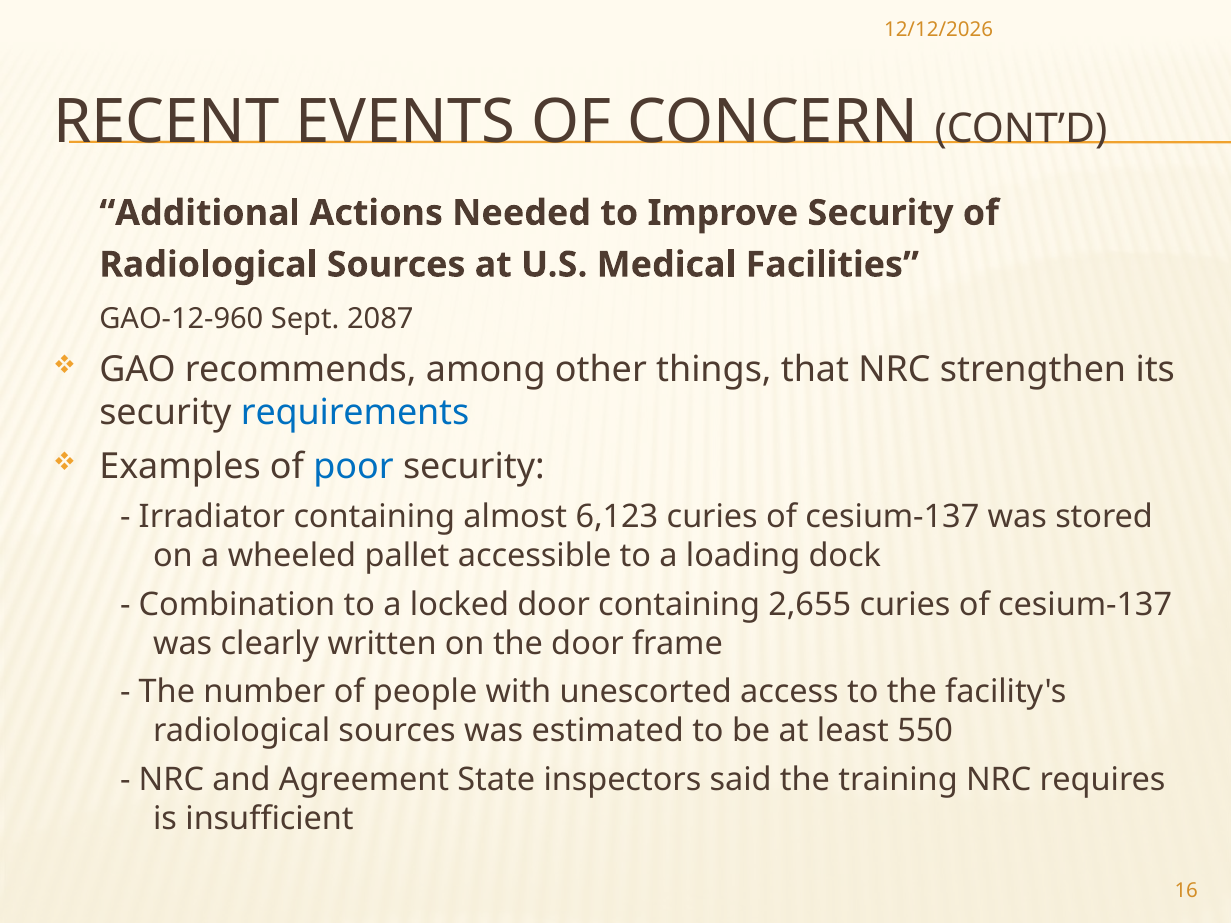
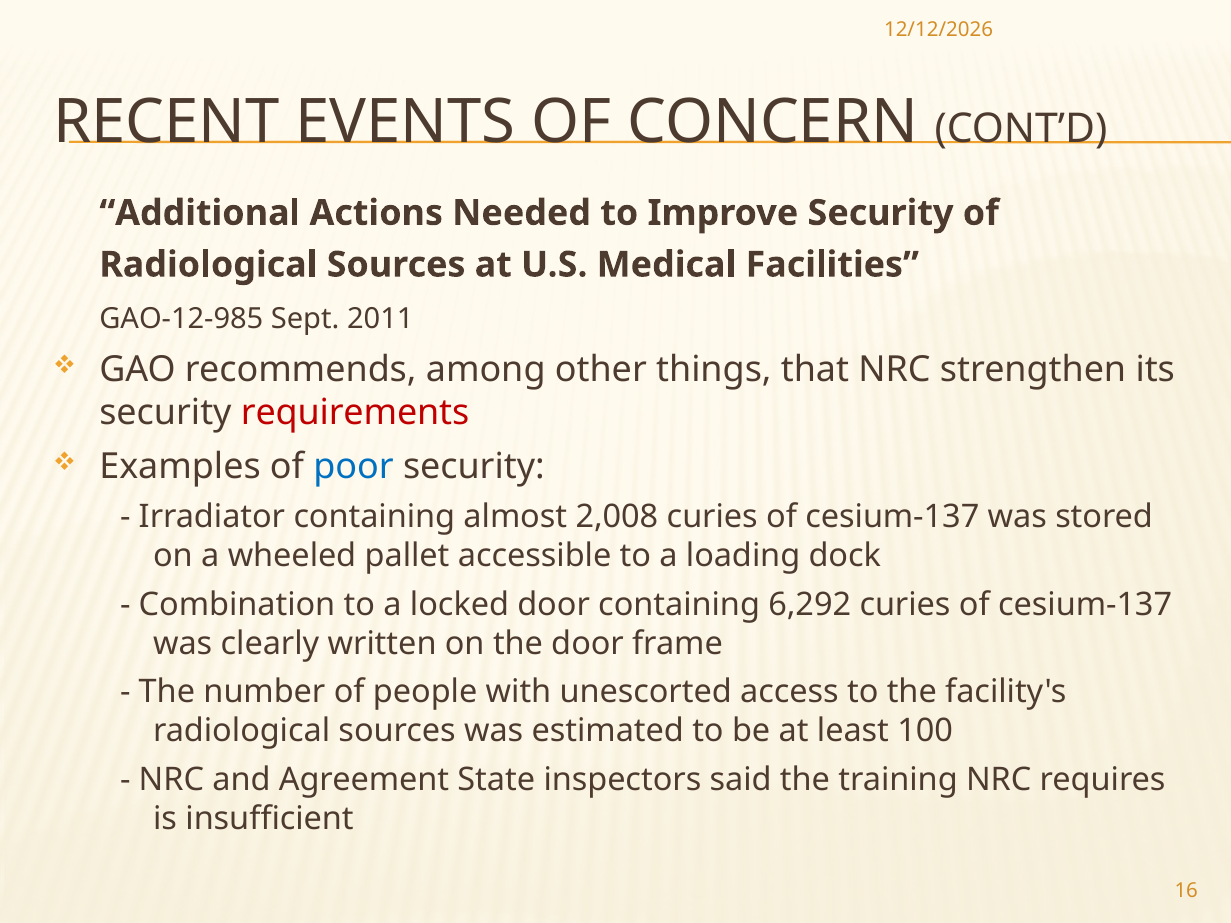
GAO-12-960: GAO-12-960 -> GAO-12-985 (181, 319)
2087: 2087 -> 2011 (380, 319)
requirements colour: blue -> red (355, 413)
6,123: 6,123 -> 2,008 (617, 517)
2,655: 2,655 -> 6,292 (810, 605)
550: 550 -> 100 (925, 731)
